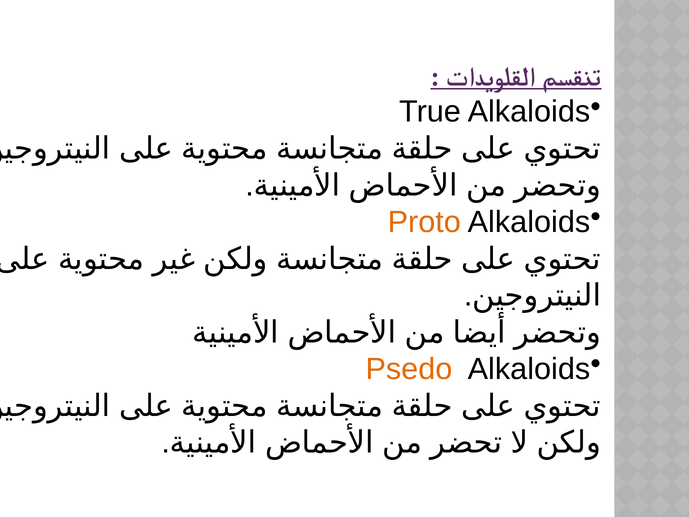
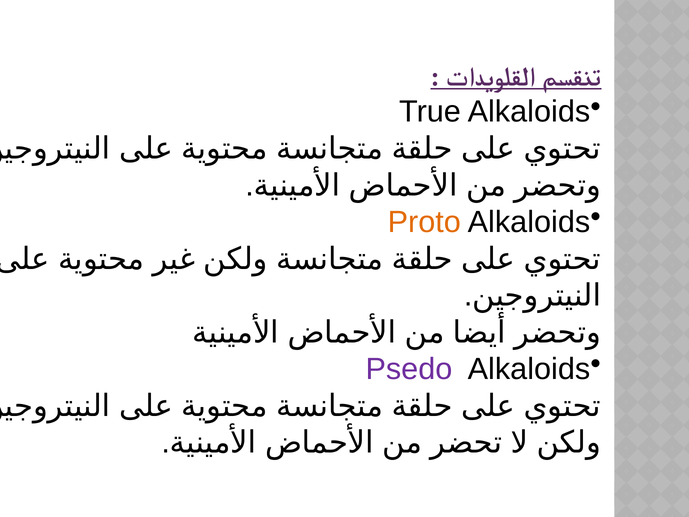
Psedo colour: orange -> purple (409, 369)
